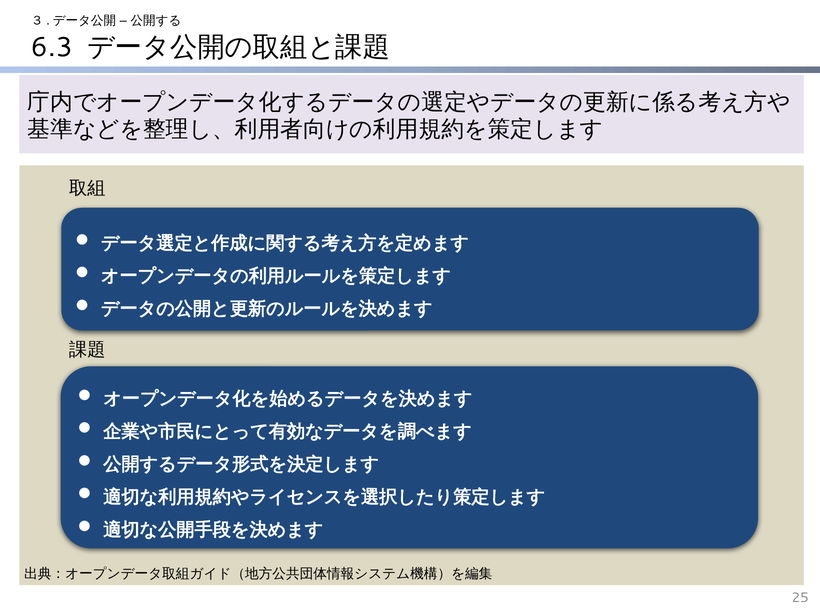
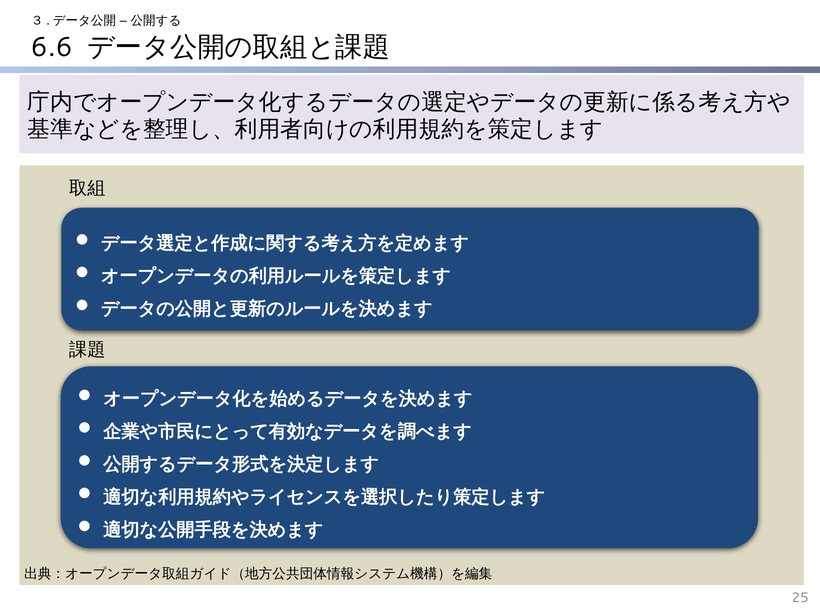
6.3: 6.3 -> 6.6 (52, 47)
